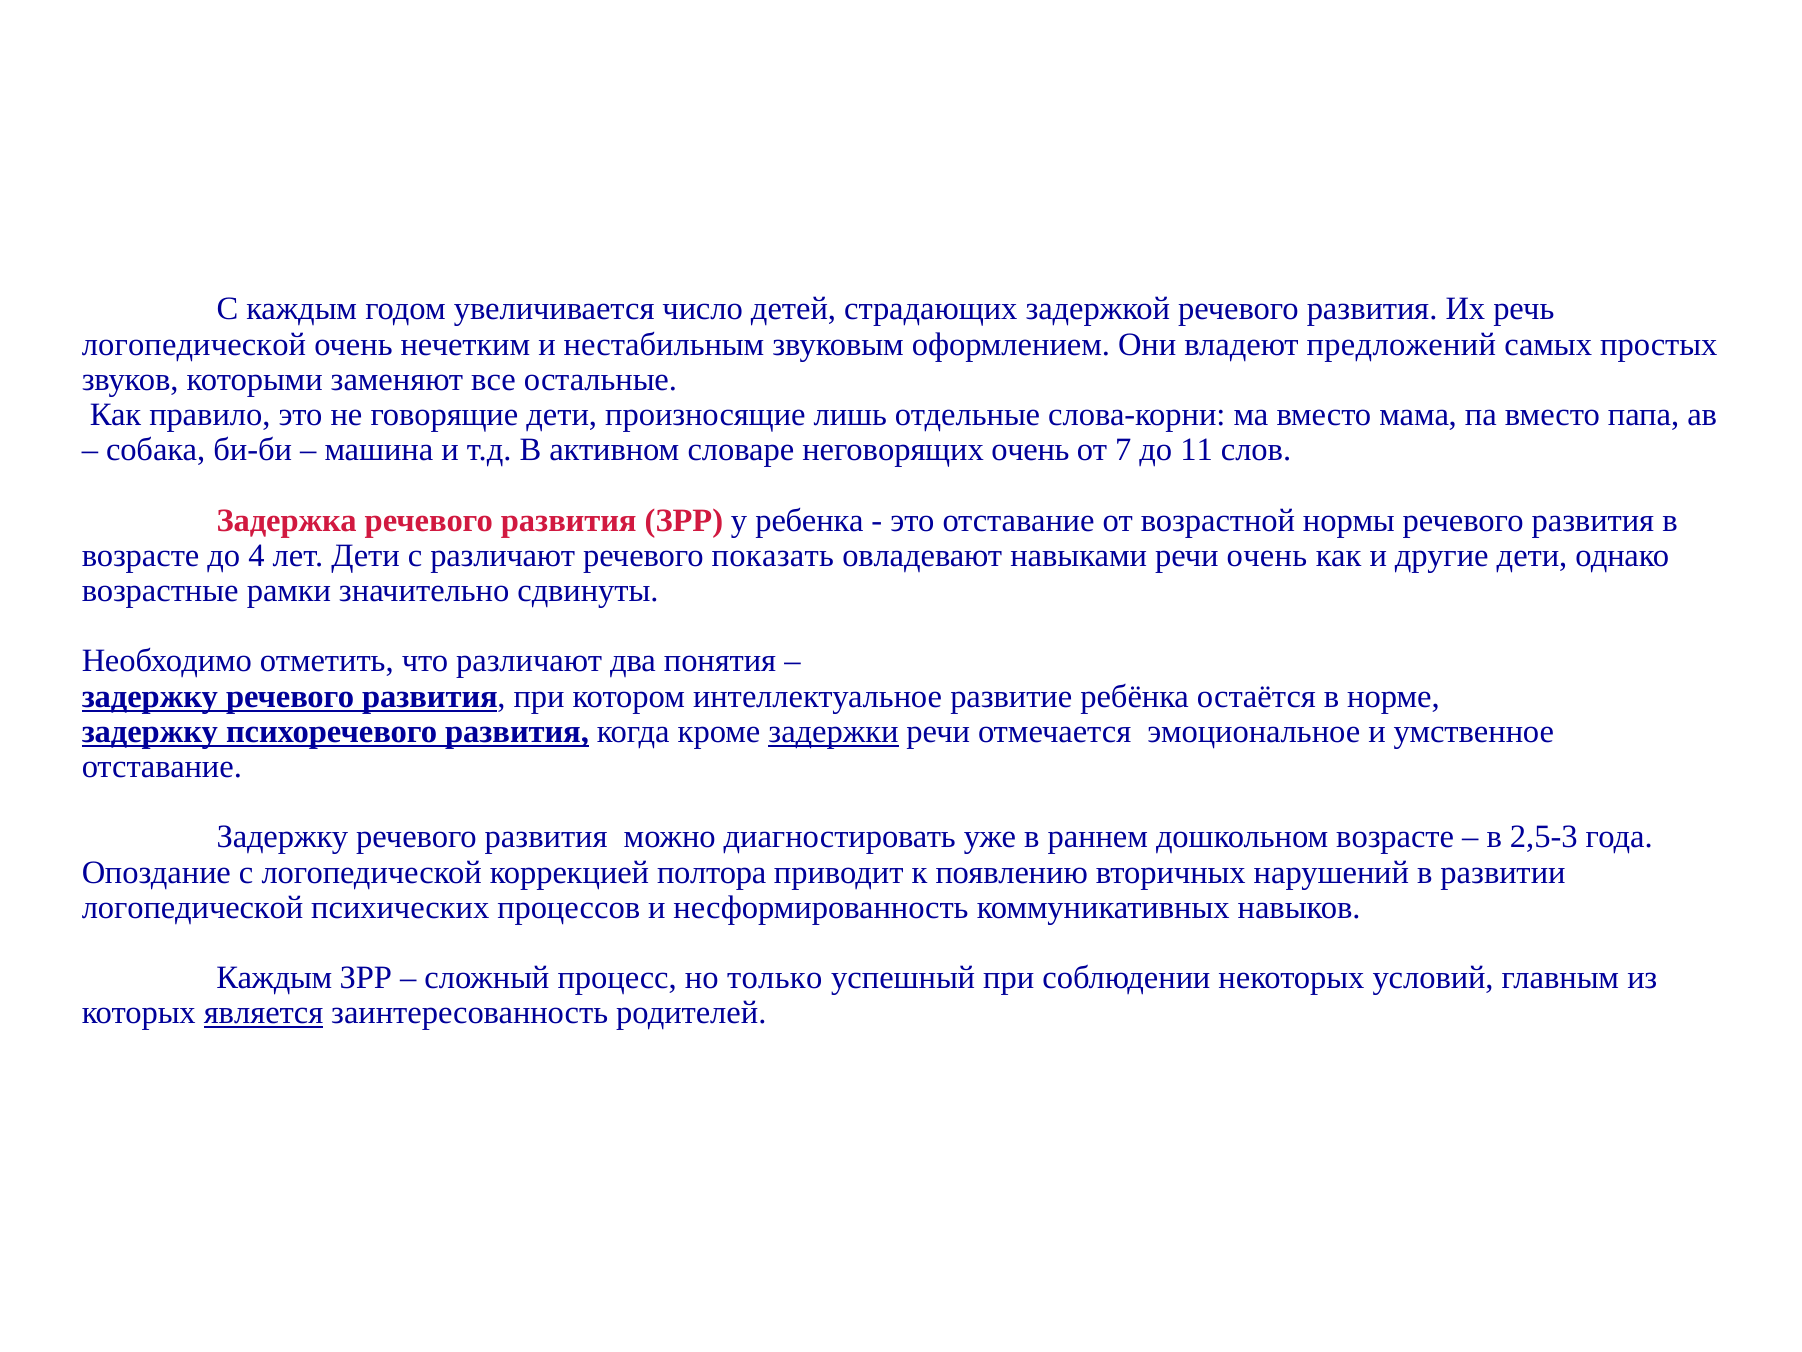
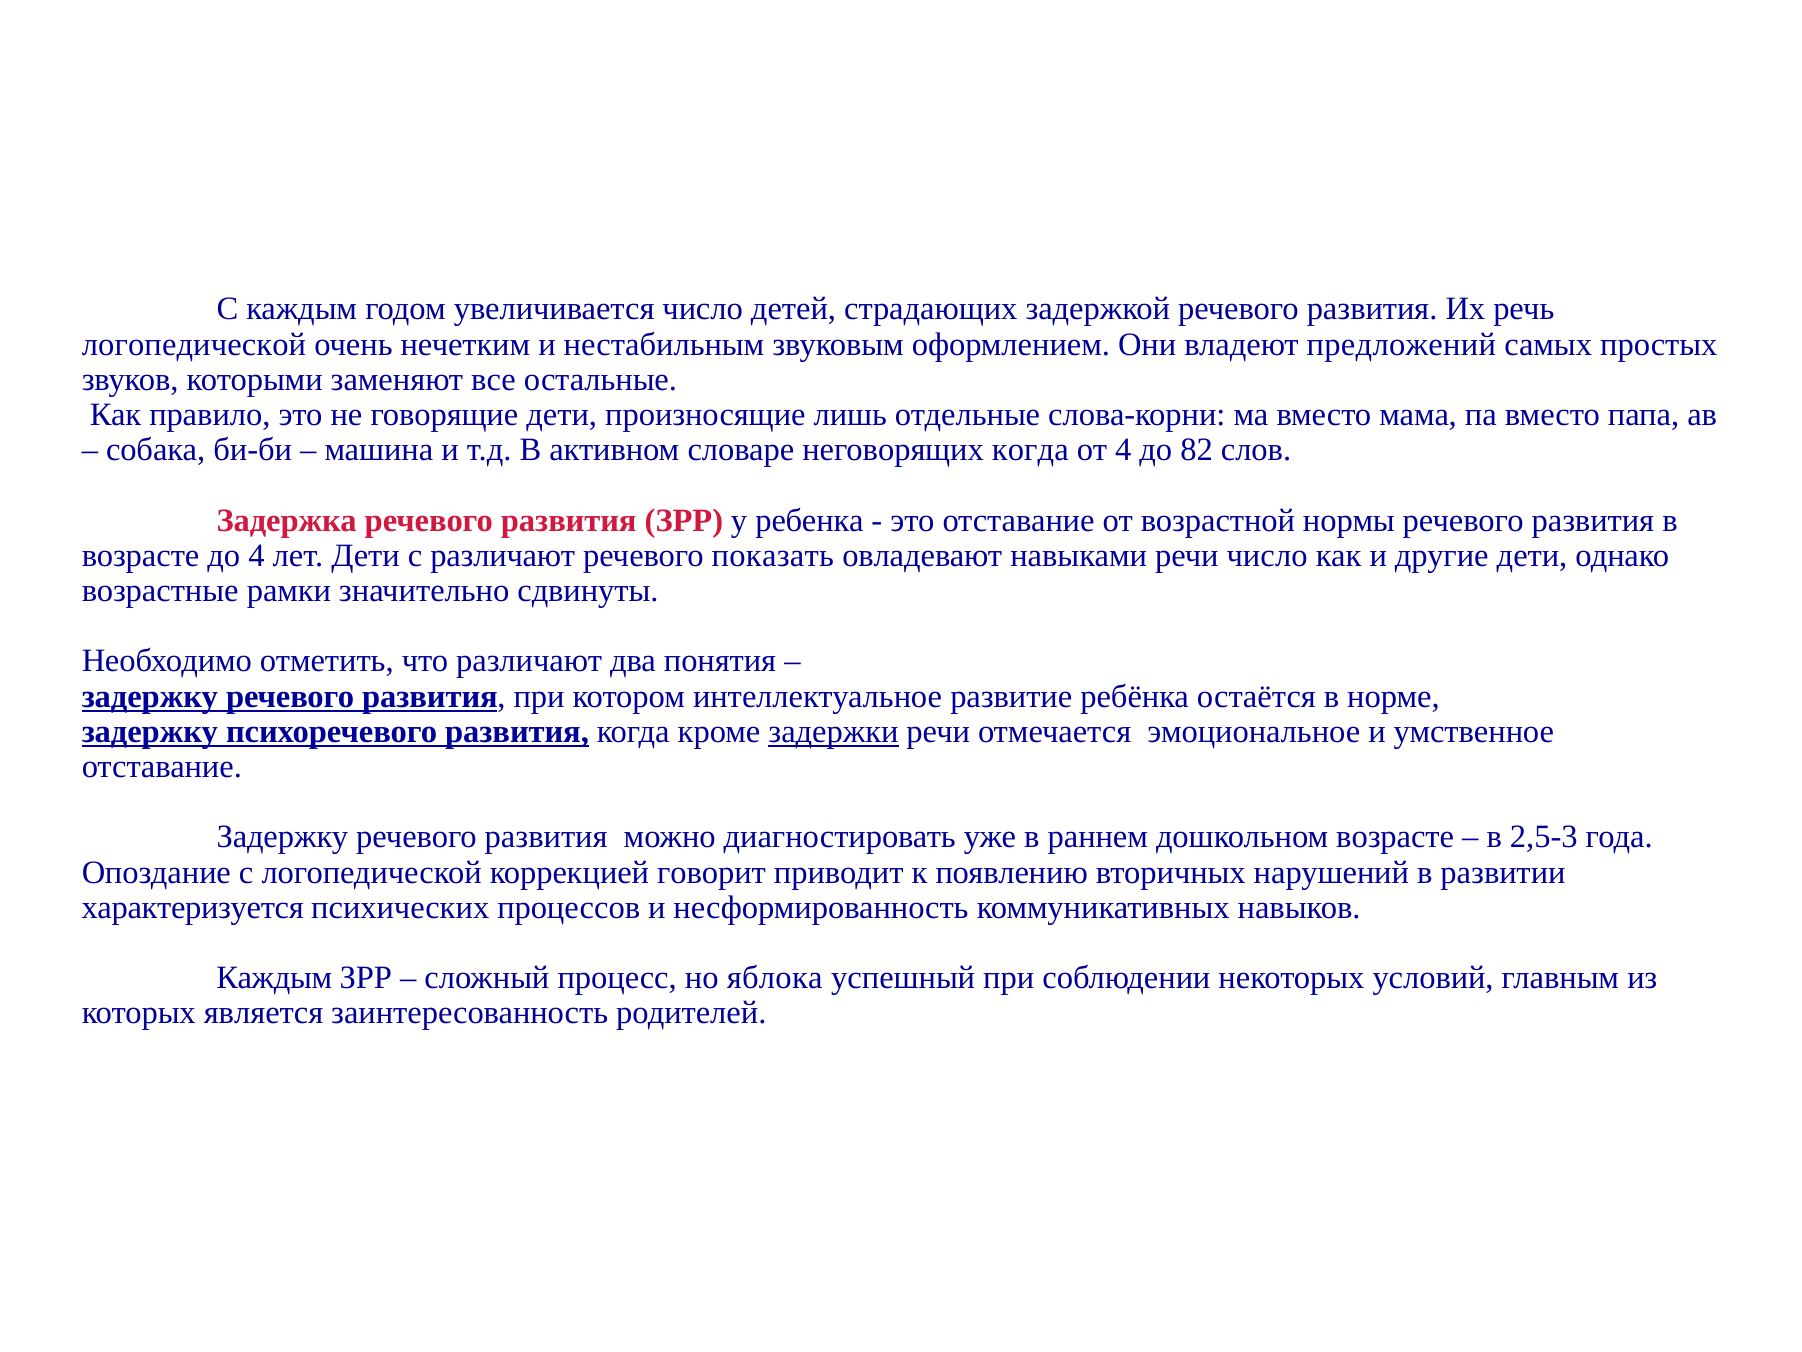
неговорящих очень: очень -> когда (1030, 450)
от 7: 7 -> 4 (1123, 450)
11: 11 -> 82 (1197, 450)
речи очень: очень -> число (1267, 555)
полтора: полтора -> говорит (712, 872)
логопедической: логопедической -> характеризуется (193, 907)
только: только -> яблока (775, 978)
является underline: present -> none (264, 1013)
